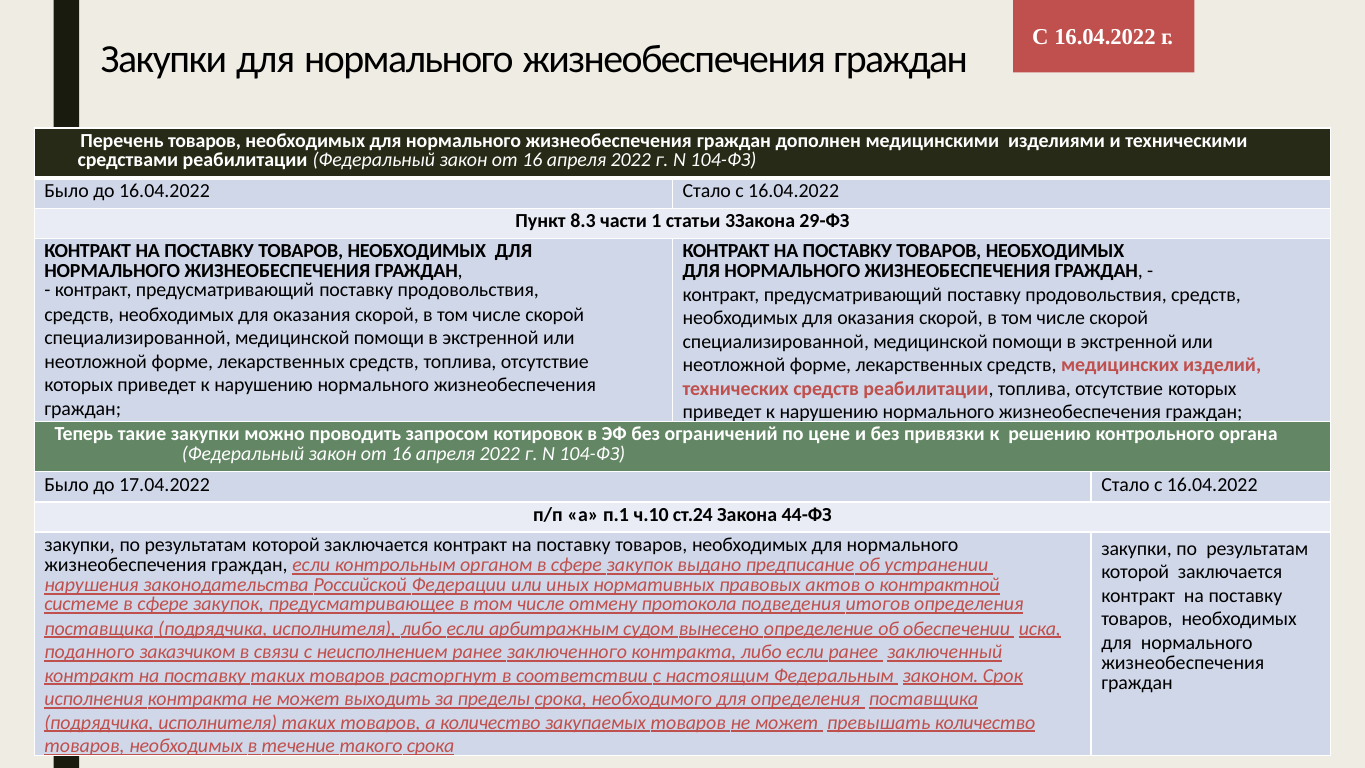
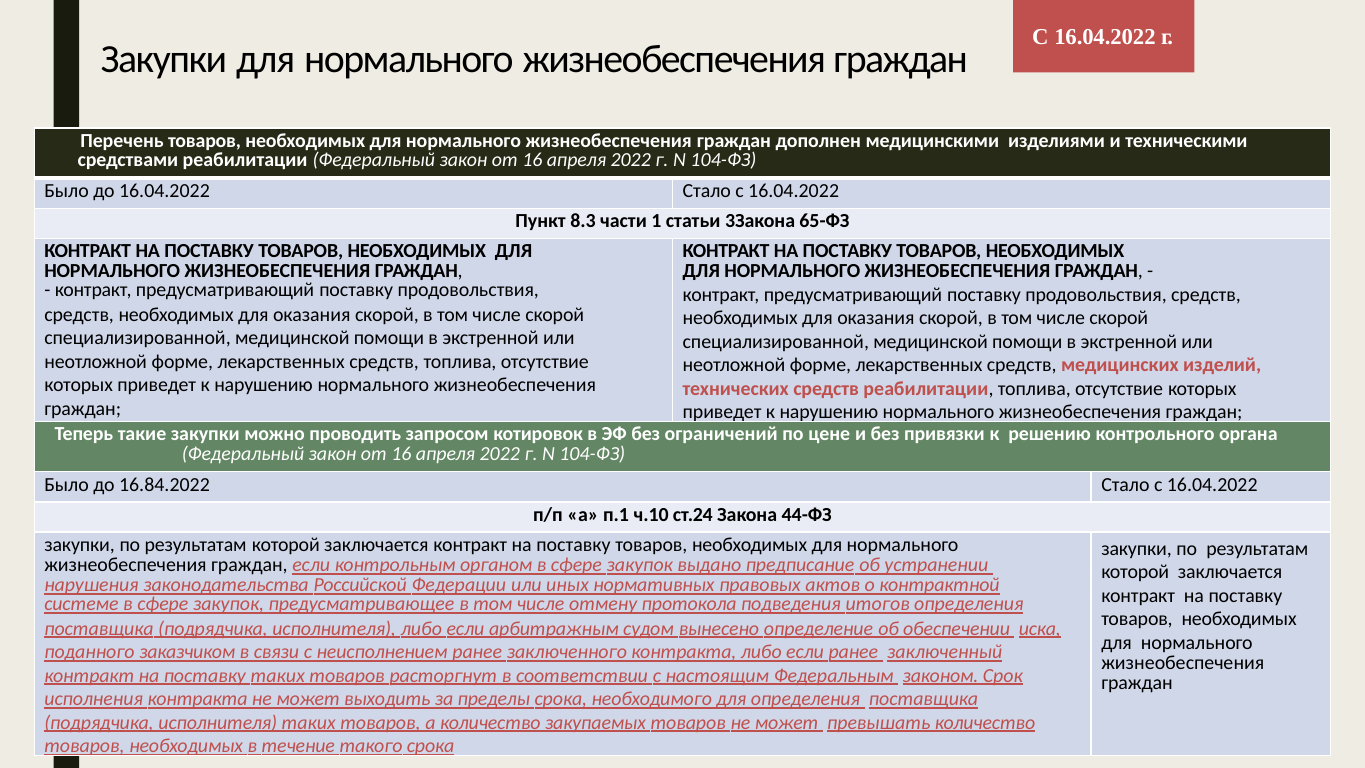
29-ФЗ: 29-ФЗ -> 65-ФЗ (824, 221)
17.04.2022: 17.04.2022 -> 16.84.2022 (164, 485)
